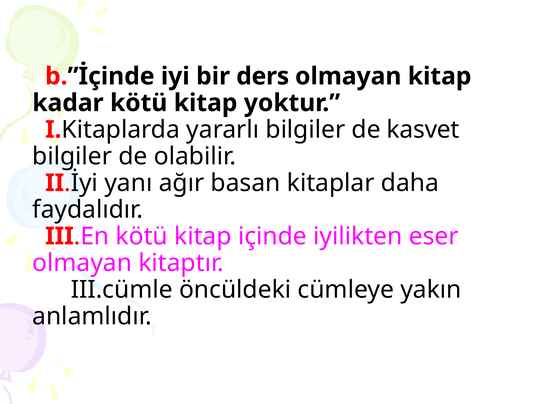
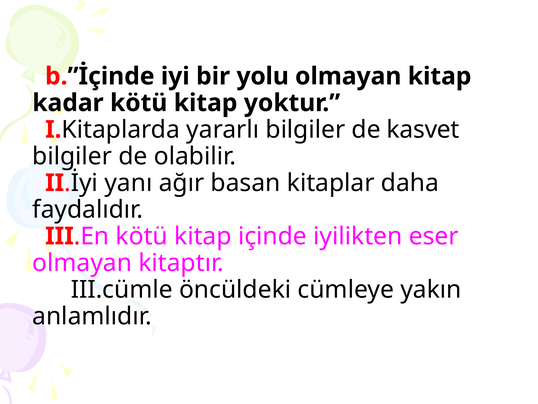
ders: ders -> yolu (263, 76)
